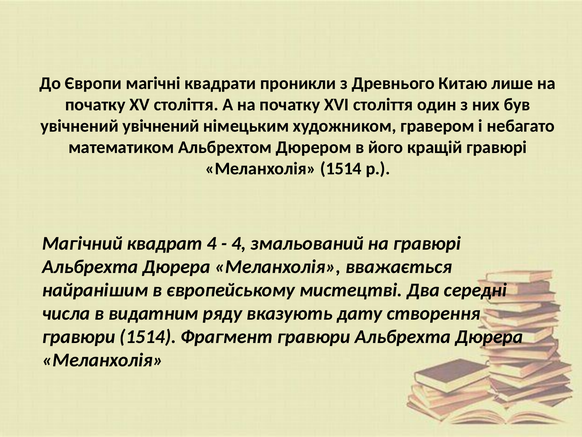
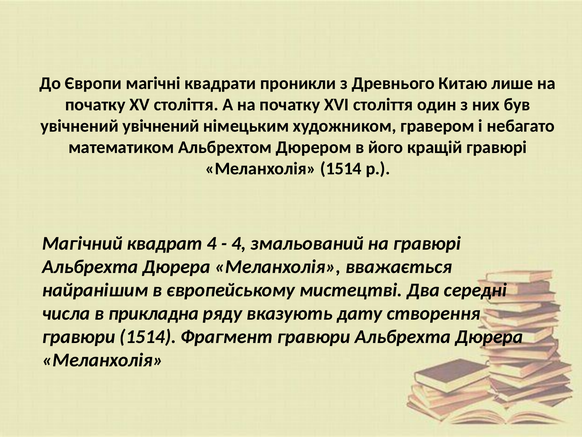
видатним: видатним -> прикладна (154, 313)
